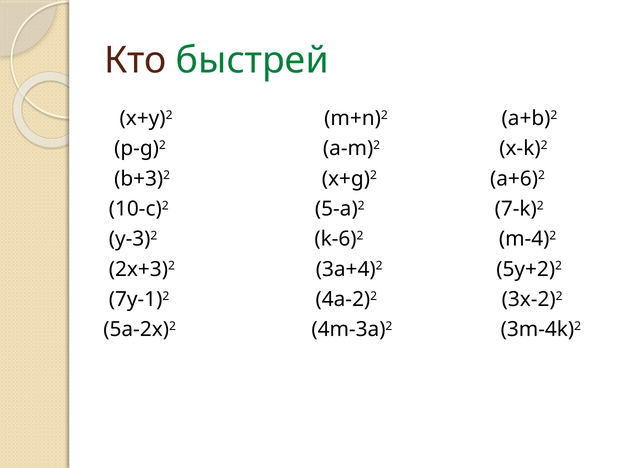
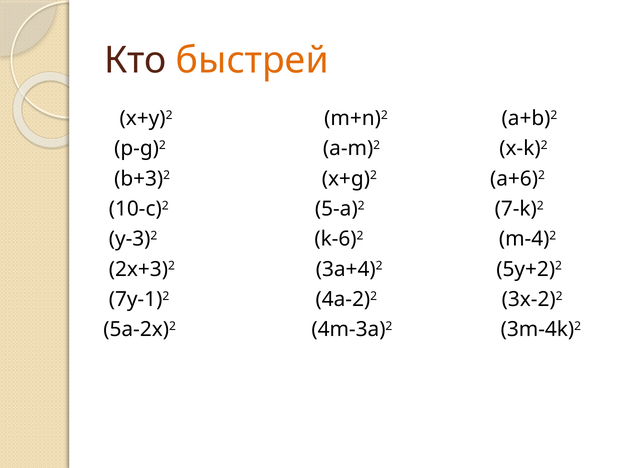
быстрей colour: green -> orange (252, 60)
